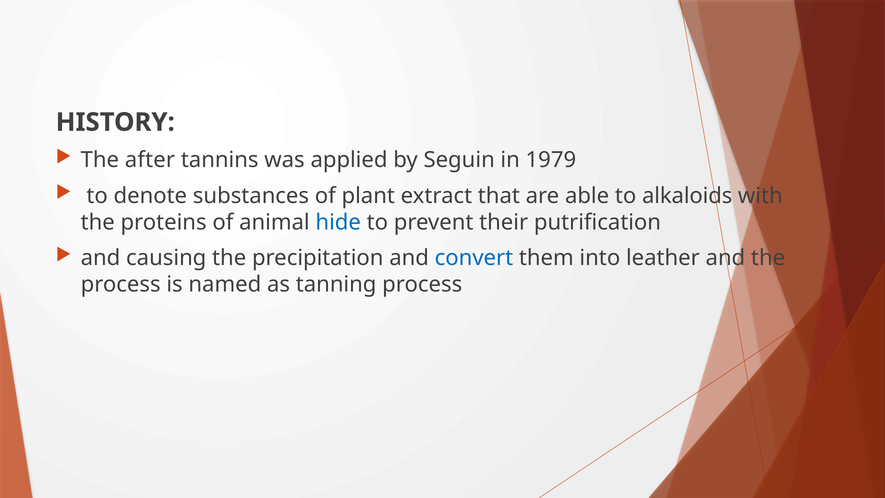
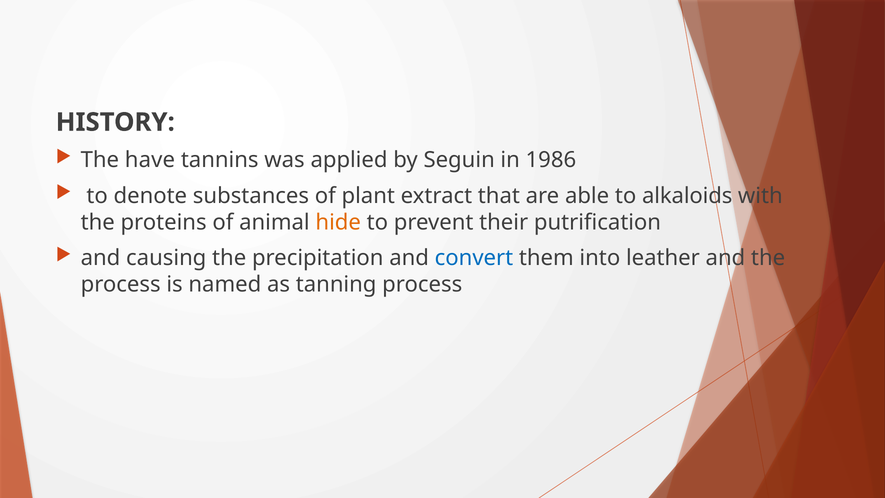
after: after -> have (150, 160)
1979: 1979 -> 1986 (551, 160)
hide colour: blue -> orange (338, 222)
